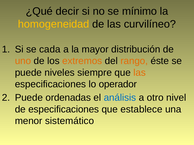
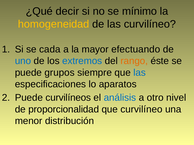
distribución: distribución -> efectuando (136, 49)
uno colour: orange -> blue (23, 61)
extremos colour: orange -> blue (82, 61)
niveles: niveles -> grupos (60, 73)
las colour: orange -> blue (140, 73)
operador: operador -> aparatos (118, 84)
ordenadas: ordenadas -> curvilíneos (68, 98)
de especificaciones: especificaciones -> proporcionalidad (64, 110)
que establece: establece -> curvilíneo (141, 110)
sistemático: sistemático -> distribución (70, 121)
